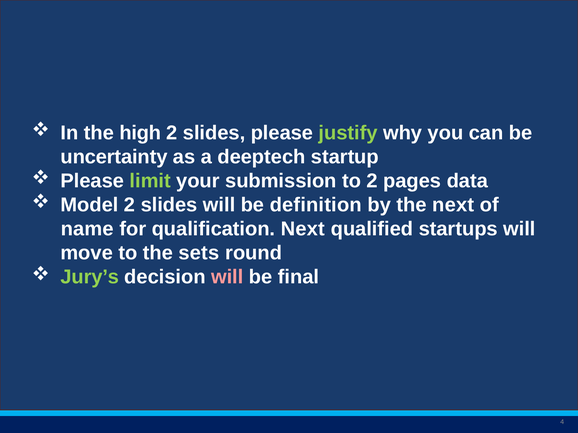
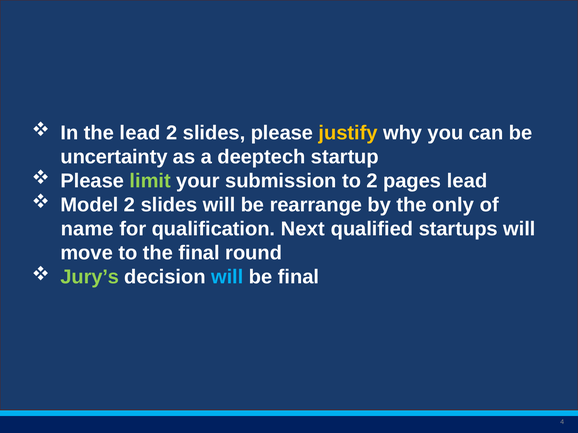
the high: high -> lead (140, 133)
justify colour: light green -> yellow (348, 133)
pages data: data -> lead (467, 181)
definition: definition -> rearrange (316, 205)
the next: next -> only (453, 205)
the sets: sets -> final (199, 253)
will colour: pink -> light blue (227, 277)
